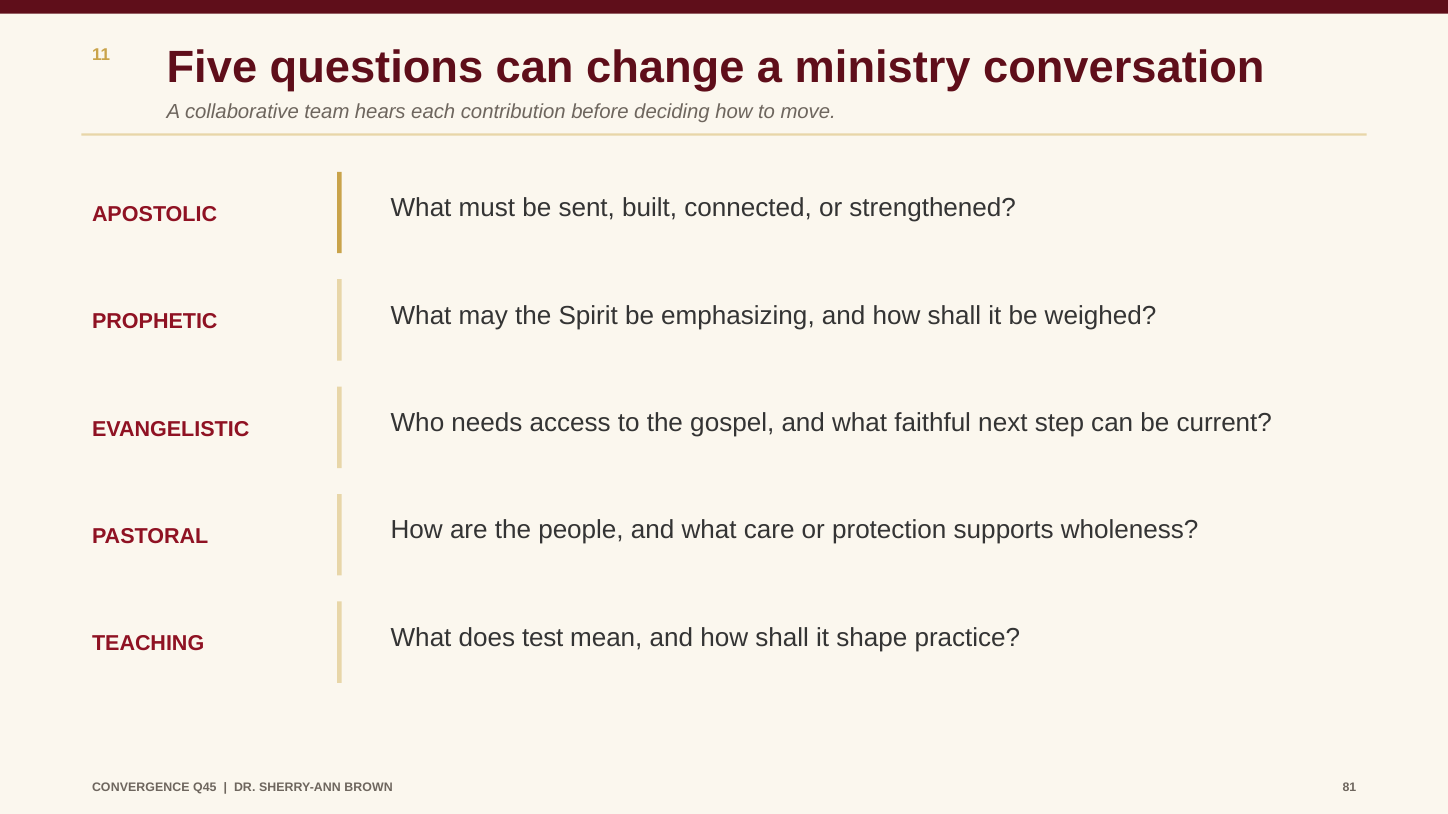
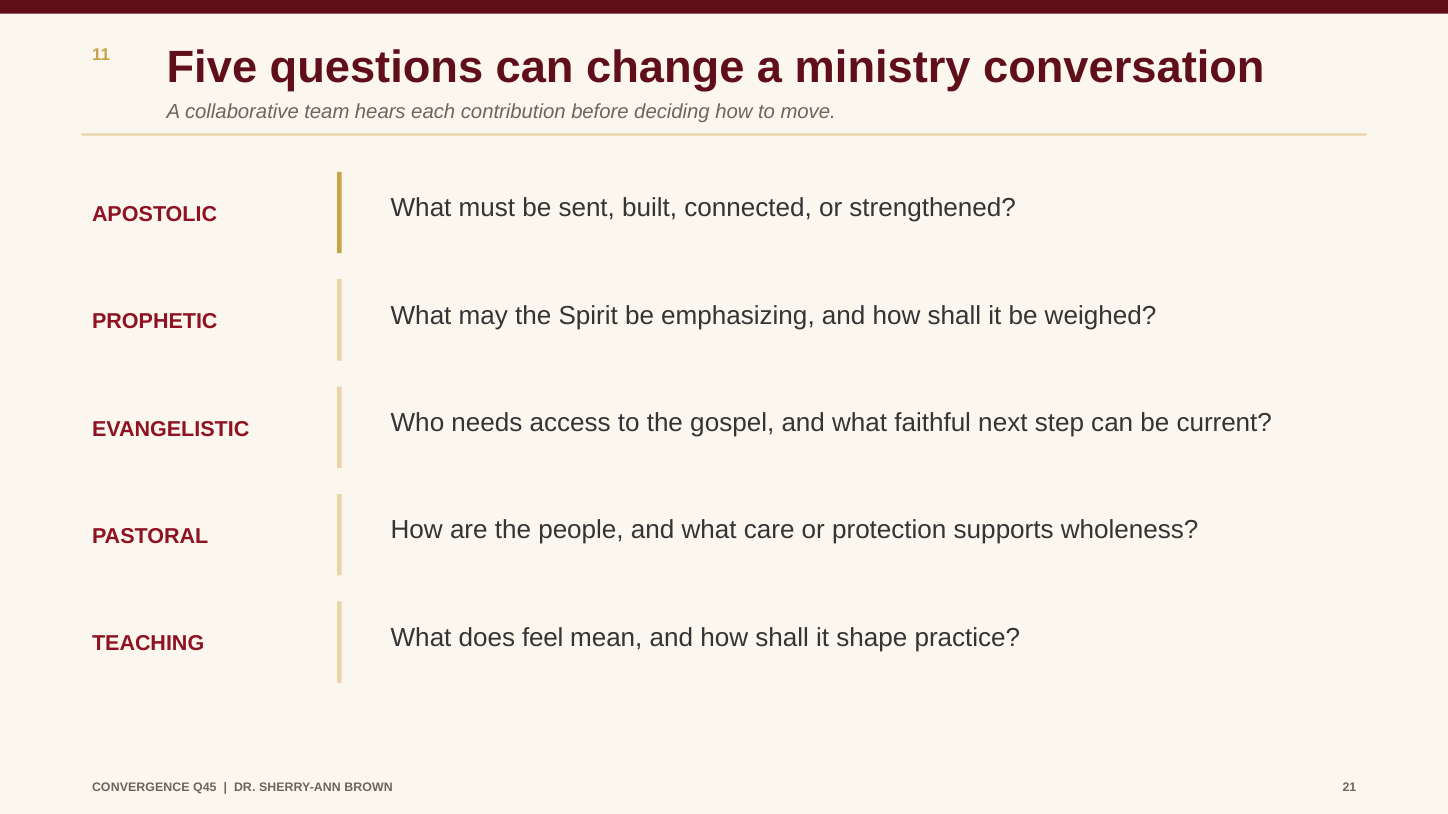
test: test -> feel (543, 638)
81: 81 -> 21 (1349, 787)
